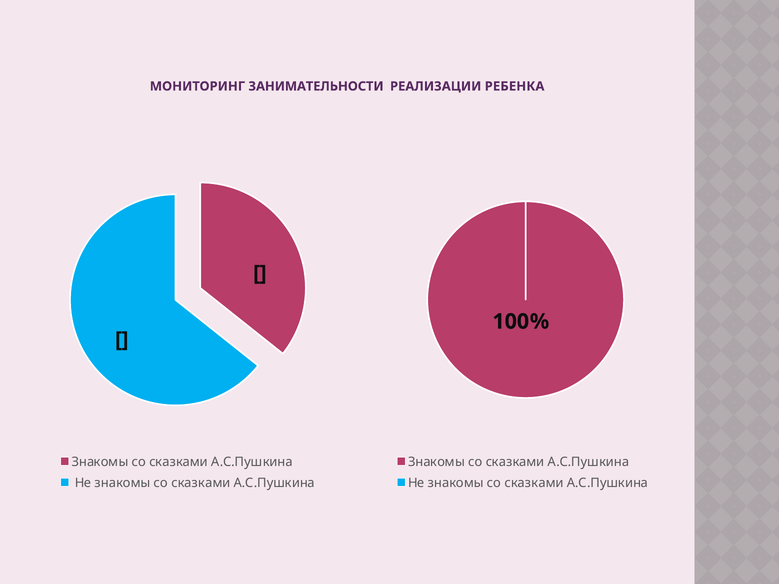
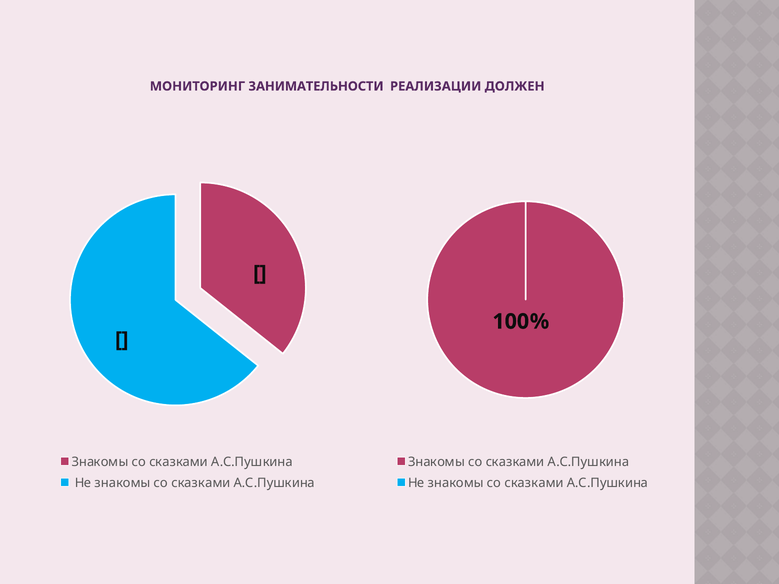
РЕБЕНКА: РЕБЕНКА -> ДОЛЖЕН (515, 86)
